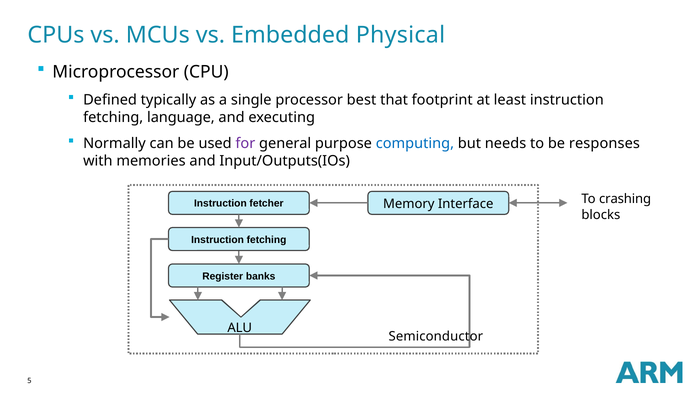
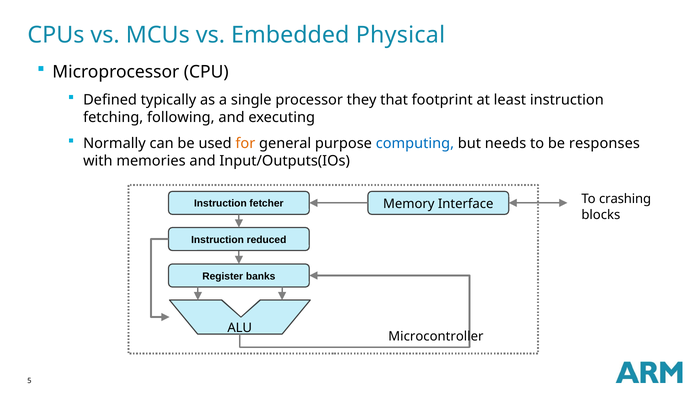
best: best -> they (362, 100)
language: language -> following (181, 117)
for colour: purple -> orange (245, 143)
fetching: fetching -> reduced (267, 240)
Semiconductor: Semiconductor -> Microcontroller (436, 336)
